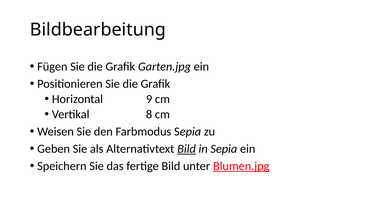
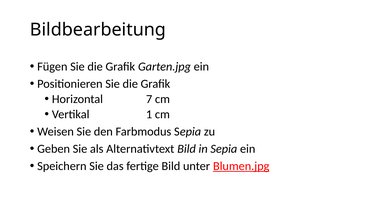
9: 9 -> 7 (149, 99)
8: 8 -> 1 (149, 115)
Bild underline: present -> none (187, 149)
